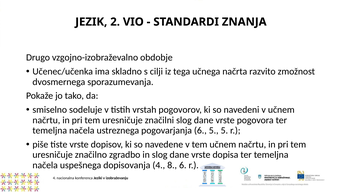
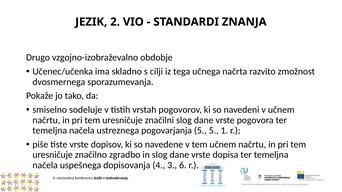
pogovarjanja 6: 6 -> 5 (200, 131)
5 5: 5 -> 1 (224, 131)
8: 8 -> 3 (172, 166)
